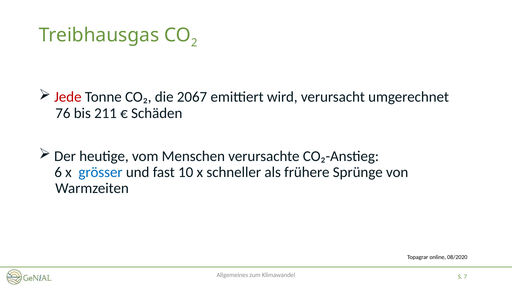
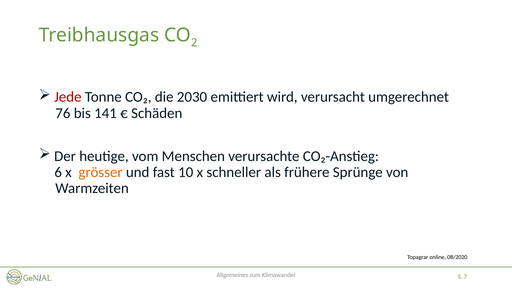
2067: 2067 -> 2030 (192, 97)
211: 211 -> 141 (106, 113)
grösser colour: blue -> orange (101, 172)
